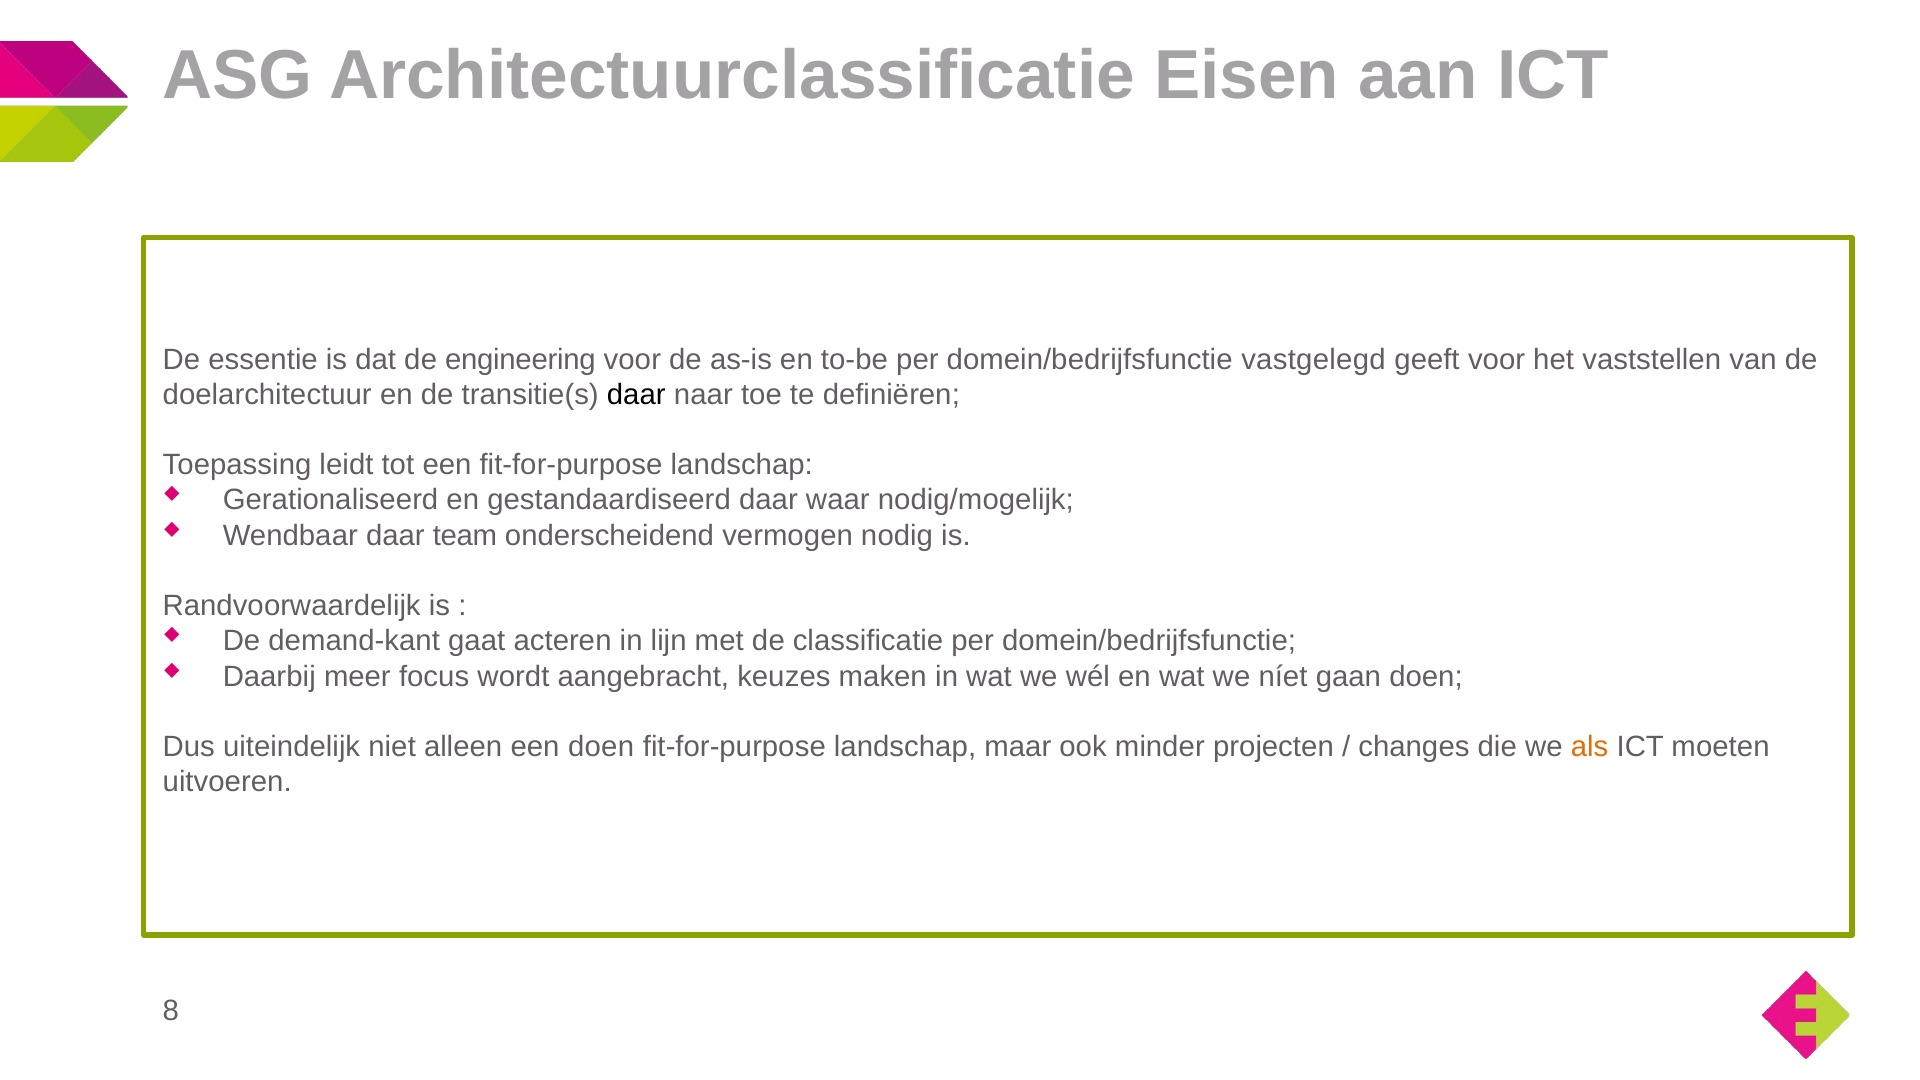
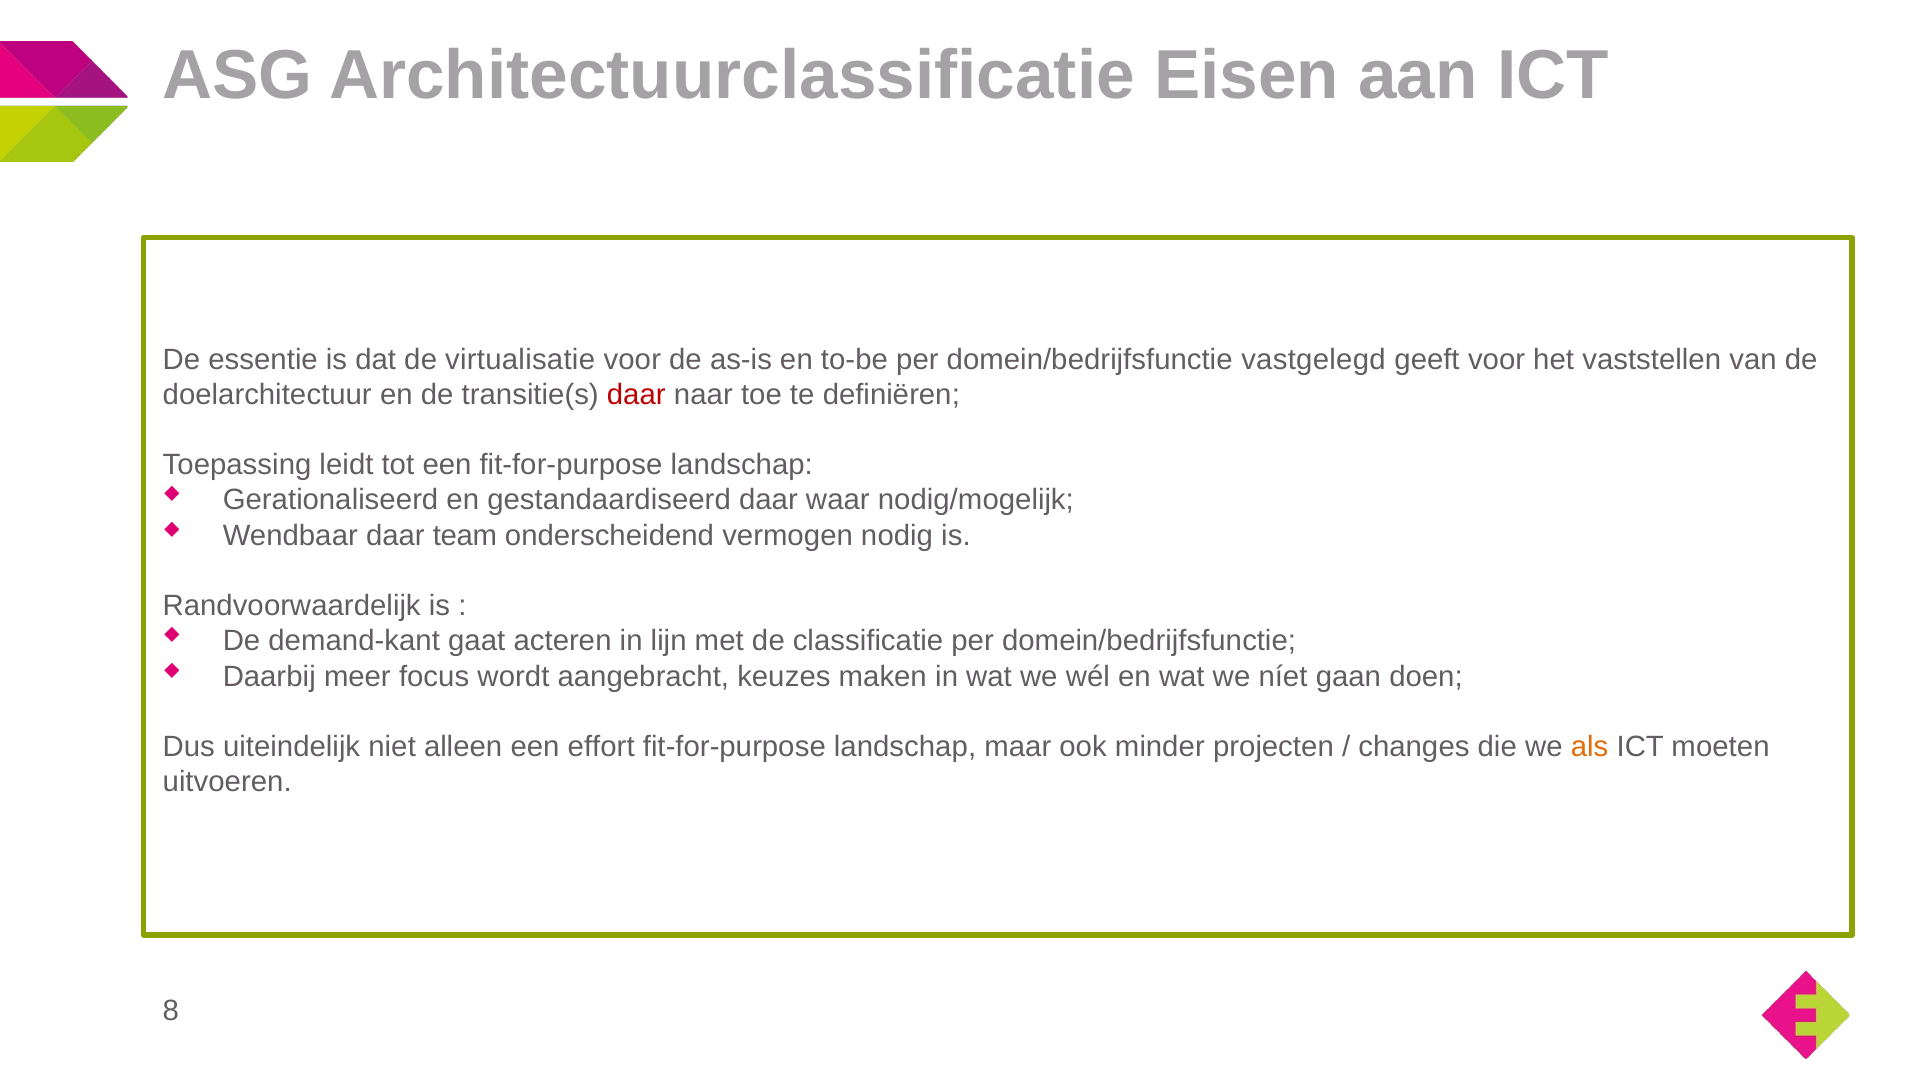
engineering: engineering -> virtualisatie (520, 359)
daar colour: black -> red (636, 395)
een doen: doen -> effort (601, 747)
